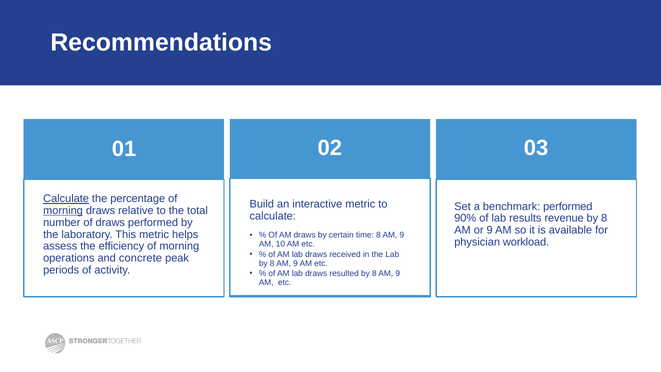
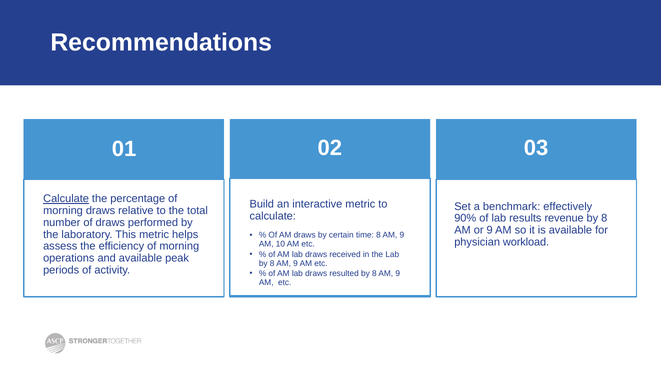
benchmark performed: performed -> effectively (568, 206)
morning underline: present -> none (63, 210)
and concrete: concrete -> available (140, 258)
